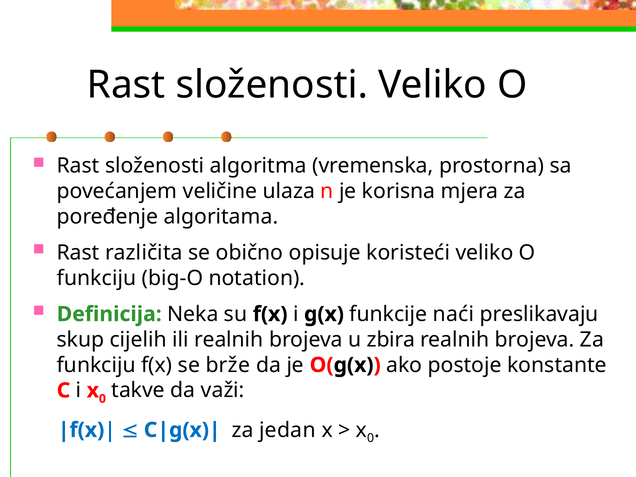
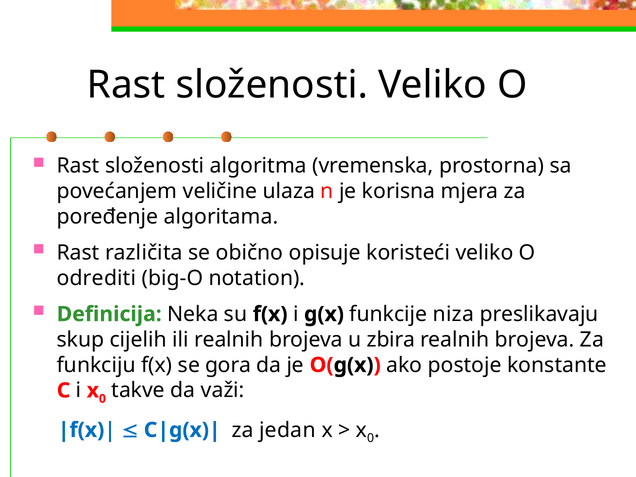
funkciju: funkciju -> odrediti (96, 278)
naći: naći -> niza (453, 314)
brže: brže -> gora (228, 365)
